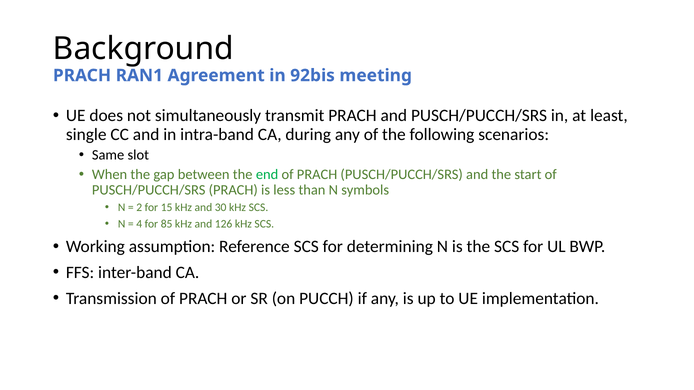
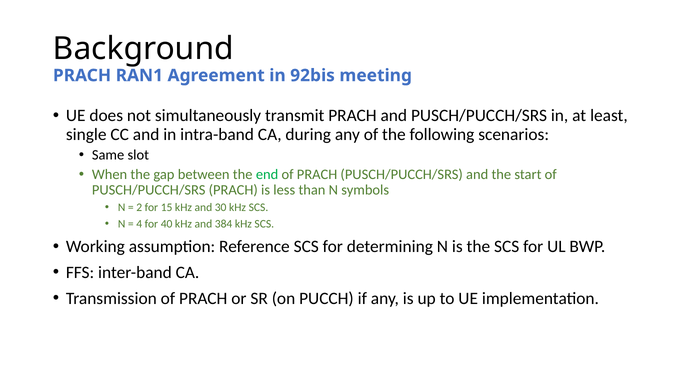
85: 85 -> 40 (167, 224)
126: 126 -> 384 (224, 224)
